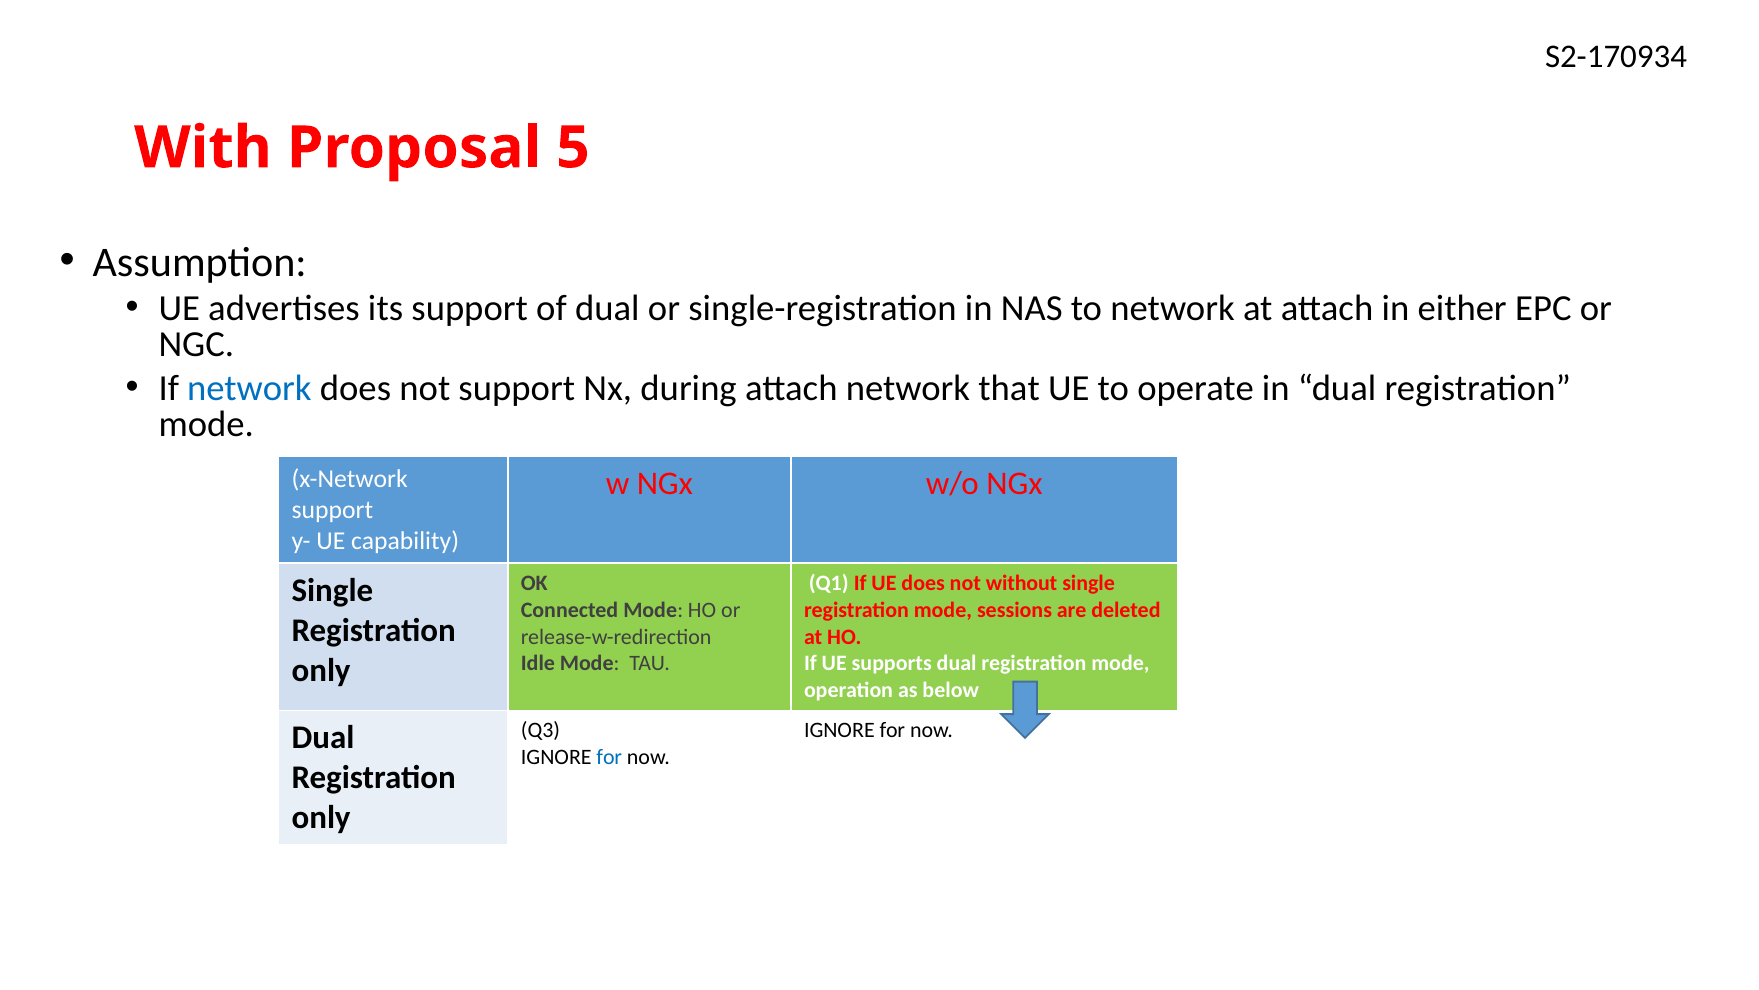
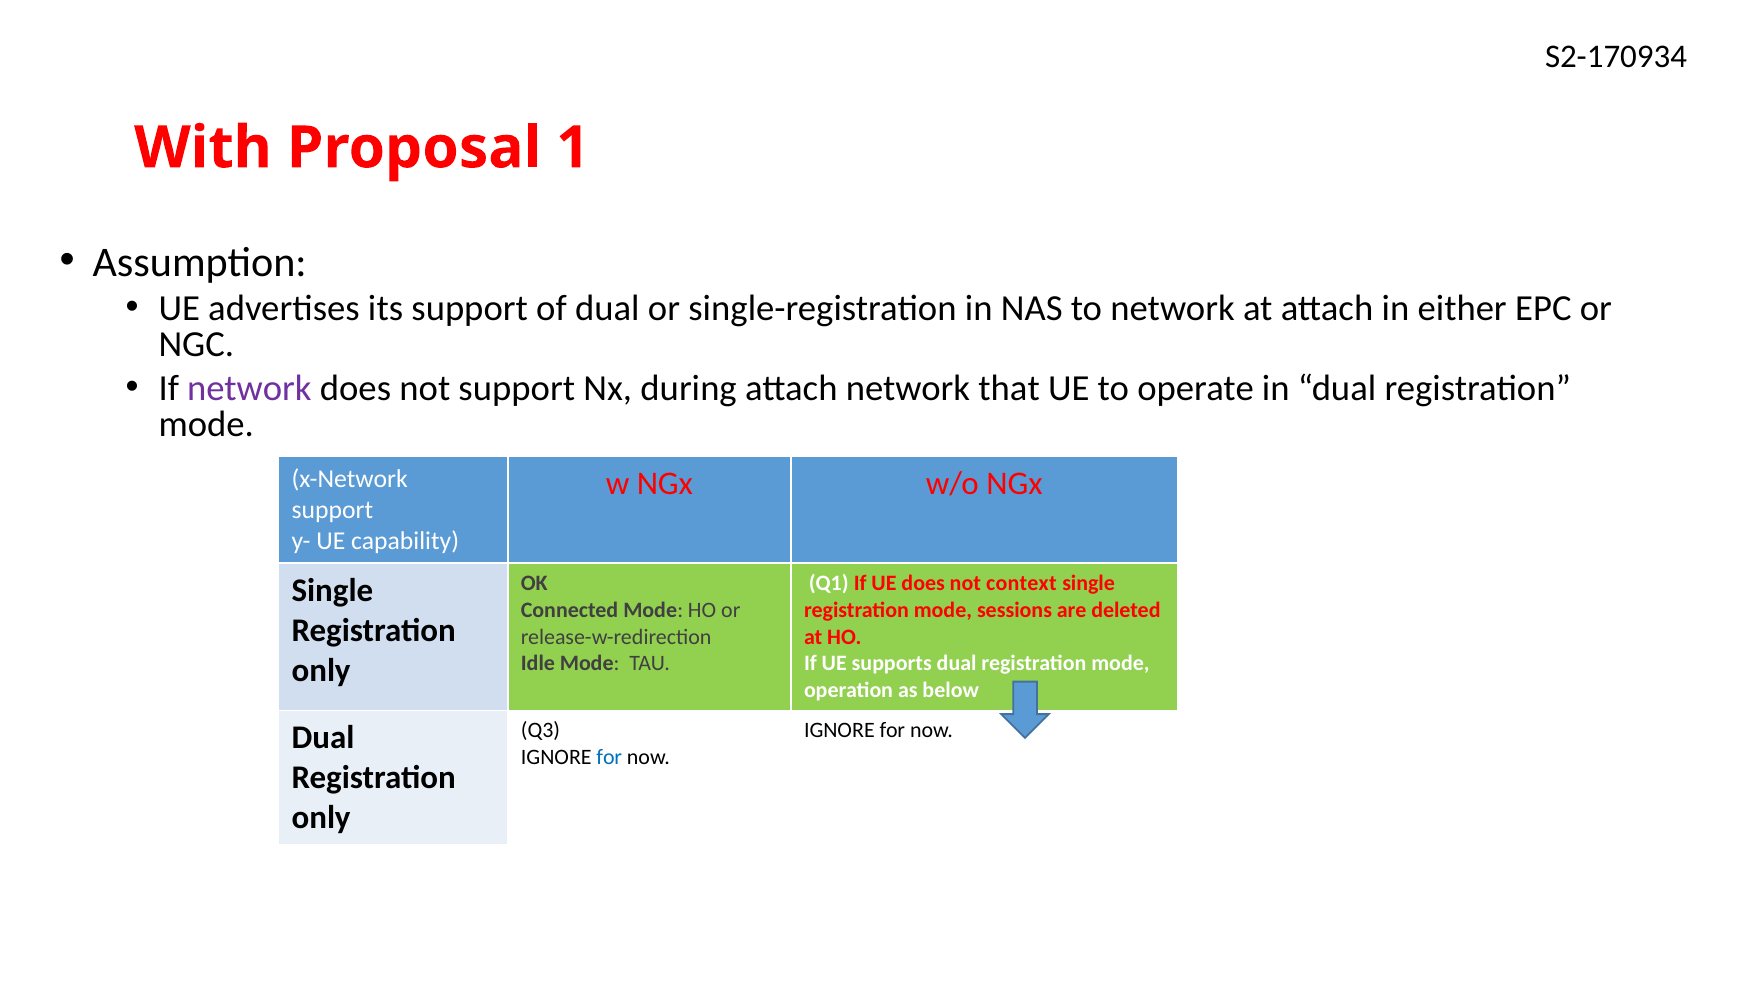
5: 5 -> 1 (573, 148)
network colour: blue -> purple (249, 388)
without: without -> context (1021, 583)
